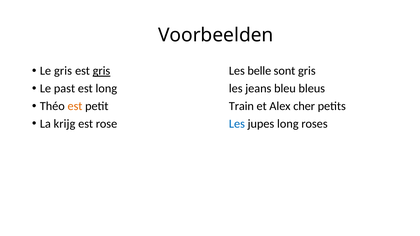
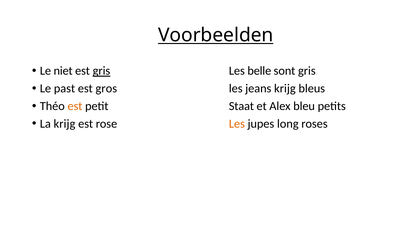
Voorbeelden underline: none -> present (216, 35)
Le gris: gris -> niet (63, 71)
est long: long -> gros (106, 89)
jeans bleu: bleu -> krijg (285, 89)
Train: Train -> Staat (241, 106)
cher: cher -> bleu (304, 106)
Les colour: blue -> orange (237, 124)
